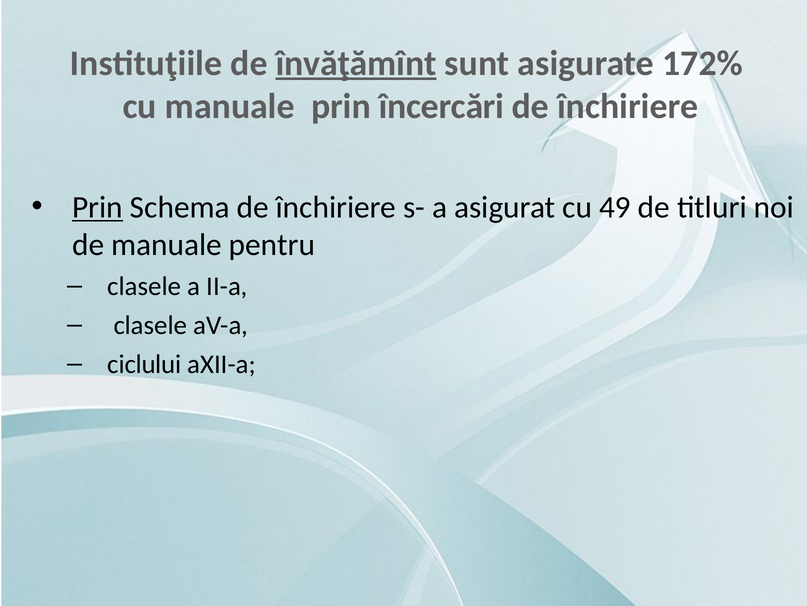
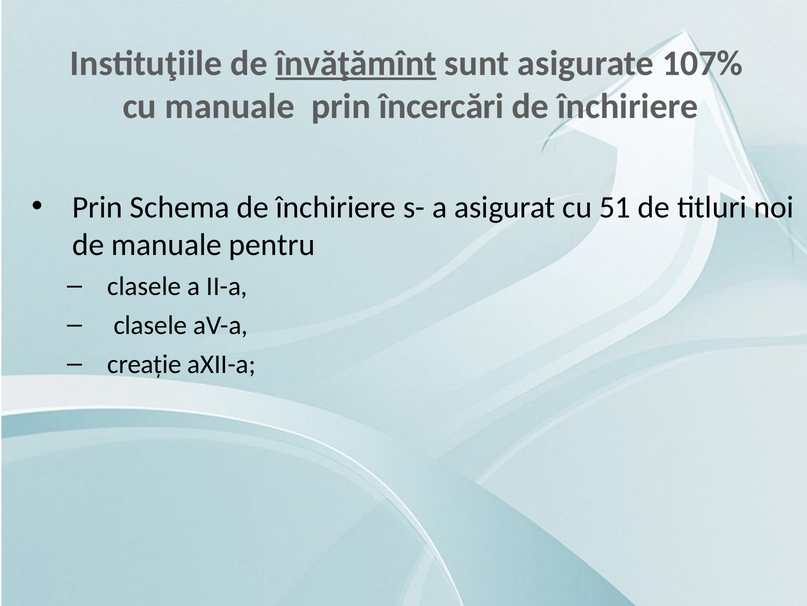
172%: 172% -> 107% (703, 63)
Prin underline: present -> none (98, 207)
49: 49 -> 51 (615, 207)
ciclului: ciclului -> creație (144, 364)
